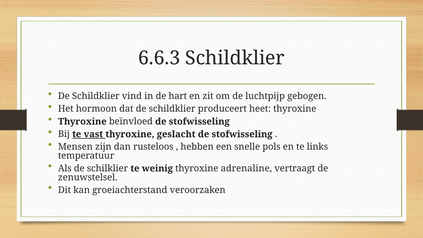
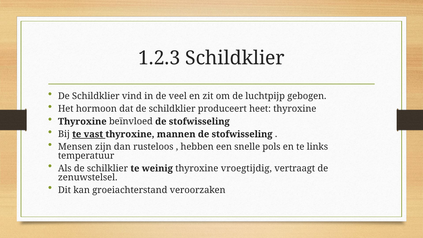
6.6.3: 6.6.3 -> 1.2.3 (159, 58)
hart: hart -> veel (178, 96)
geslacht: geslacht -> mannen (176, 134)
adrenaline: adrenaline -> vroegtijdig (246, 168)
